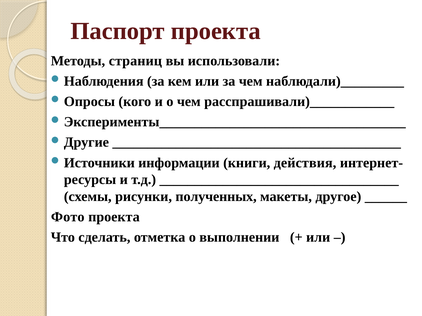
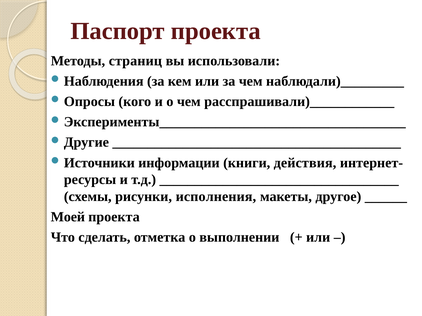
полученных: полученных -> исполнения (216, 197)
Фото: Фото -> Моей (68, 217)
